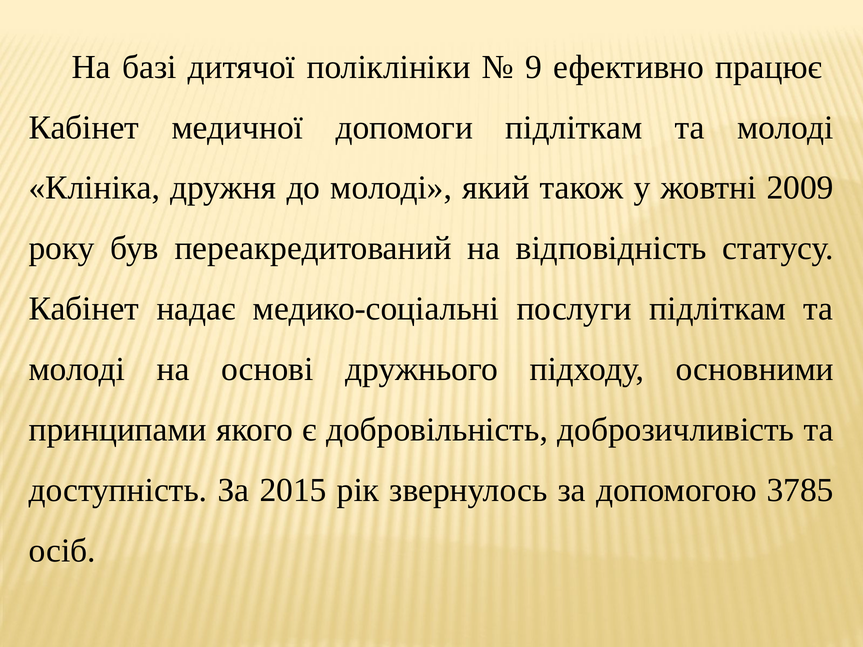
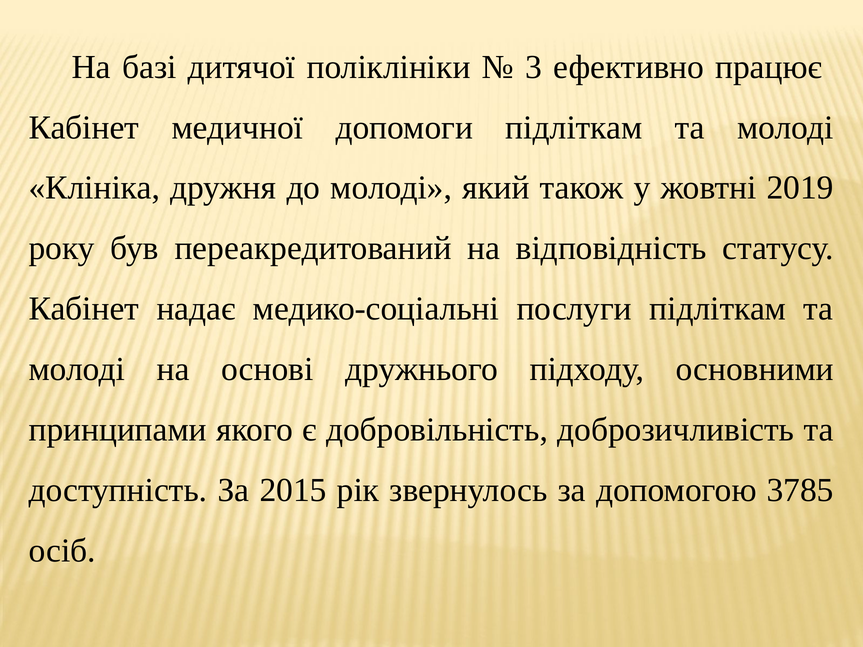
9: 9 -> 3 (534, 67)
2009: 2009 -> 2019 (800, 188)
